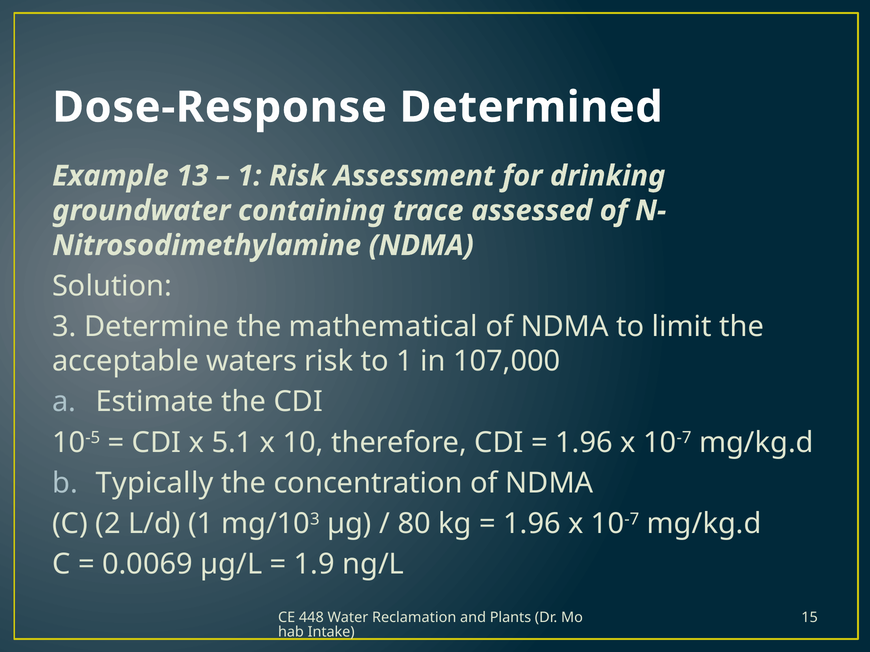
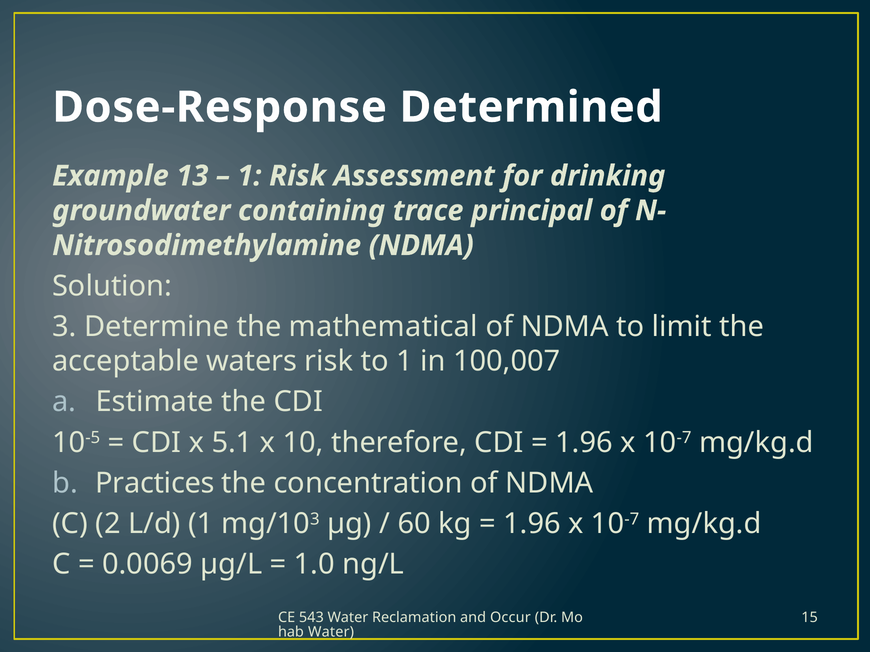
assessed: assessed -> principal (532, 211)
107,000: 107,000 -> 100,007 (507, 362)
Typically: Typically -> Practices (155, 483)
80: 80 -> 60 (414, 524)
1.9: 1.9 -> 1.0 (314, 565)
448: 448 -> 543 (311, 618)
Plants: Plants -> Occur (510, 618)
Intake: Intake -> Water (331, 632)
